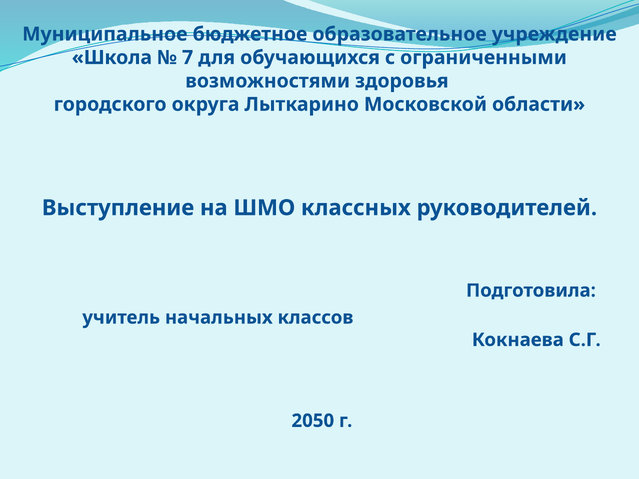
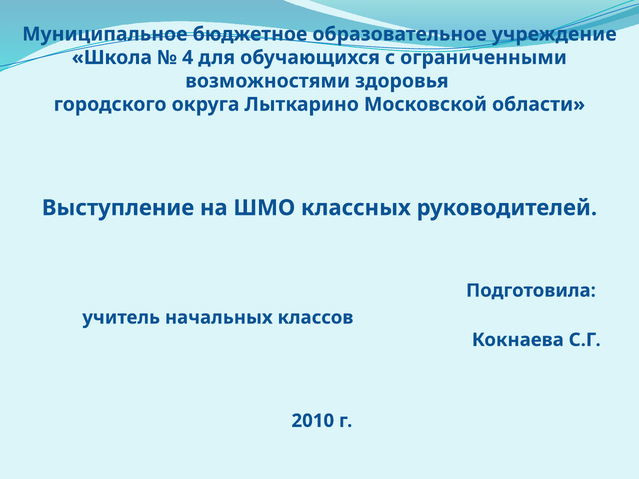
7: 7 -> 4 (188, 58)
2050: 2050 -> 2010 (313, 421)
